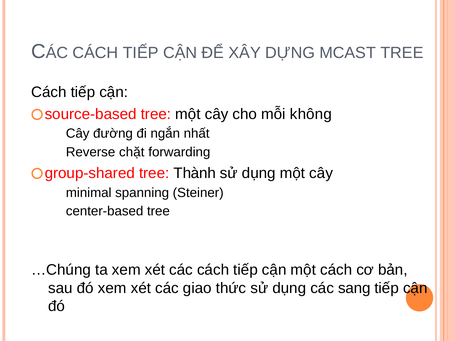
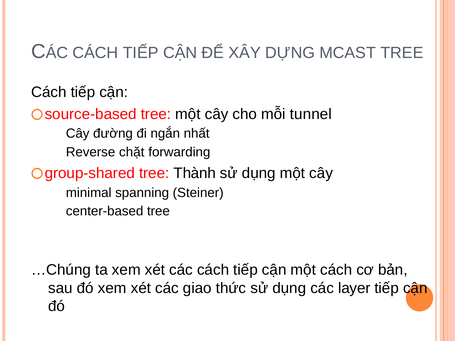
không: không -> tunnel (311, 114)
sang: sang -> layer (354, 288)
